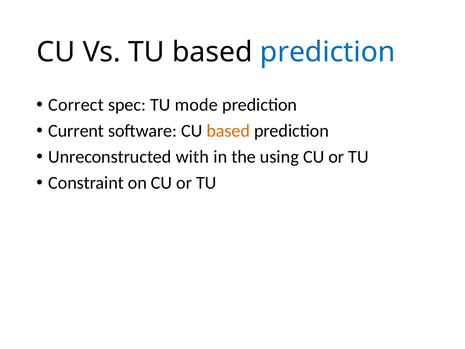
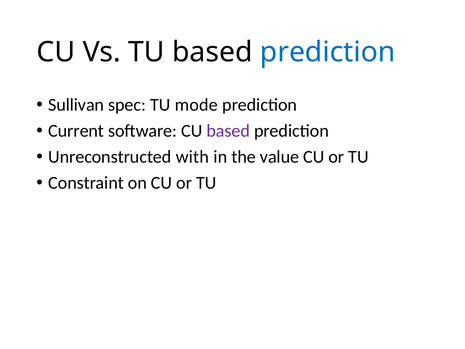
Correct: Correct -> Sullivan (76, 105)
based colour: orange -> purple (228, 131)
using: using -> value (280, 157)
